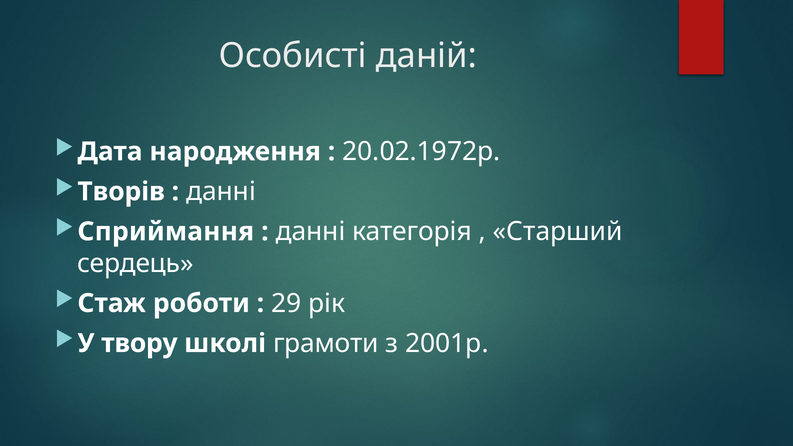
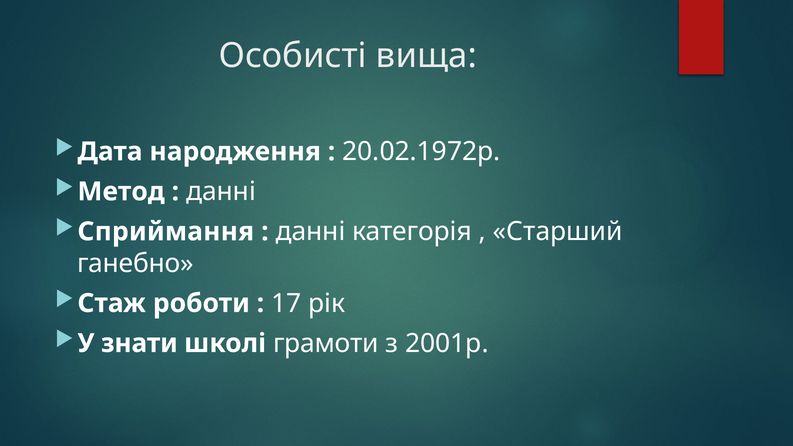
даній: даній -> вища (426, 56)
Творів: Творів -> Метод (121, 192)
сердець: сердець -> ганебно (135, 263)
29: 29 -> 17 (286, 303)
твору: твору -> знати (139, 343)
